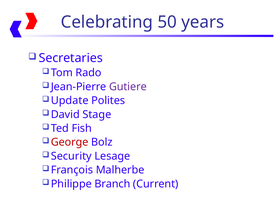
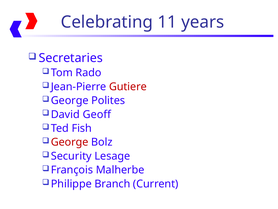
50: 50 -> 11 (167, 22)
Gutiere colour: purple -> red (128, 86)
Update: Update -> George (70, 100)
Stage: Stage -> Geoff (97, 114)
